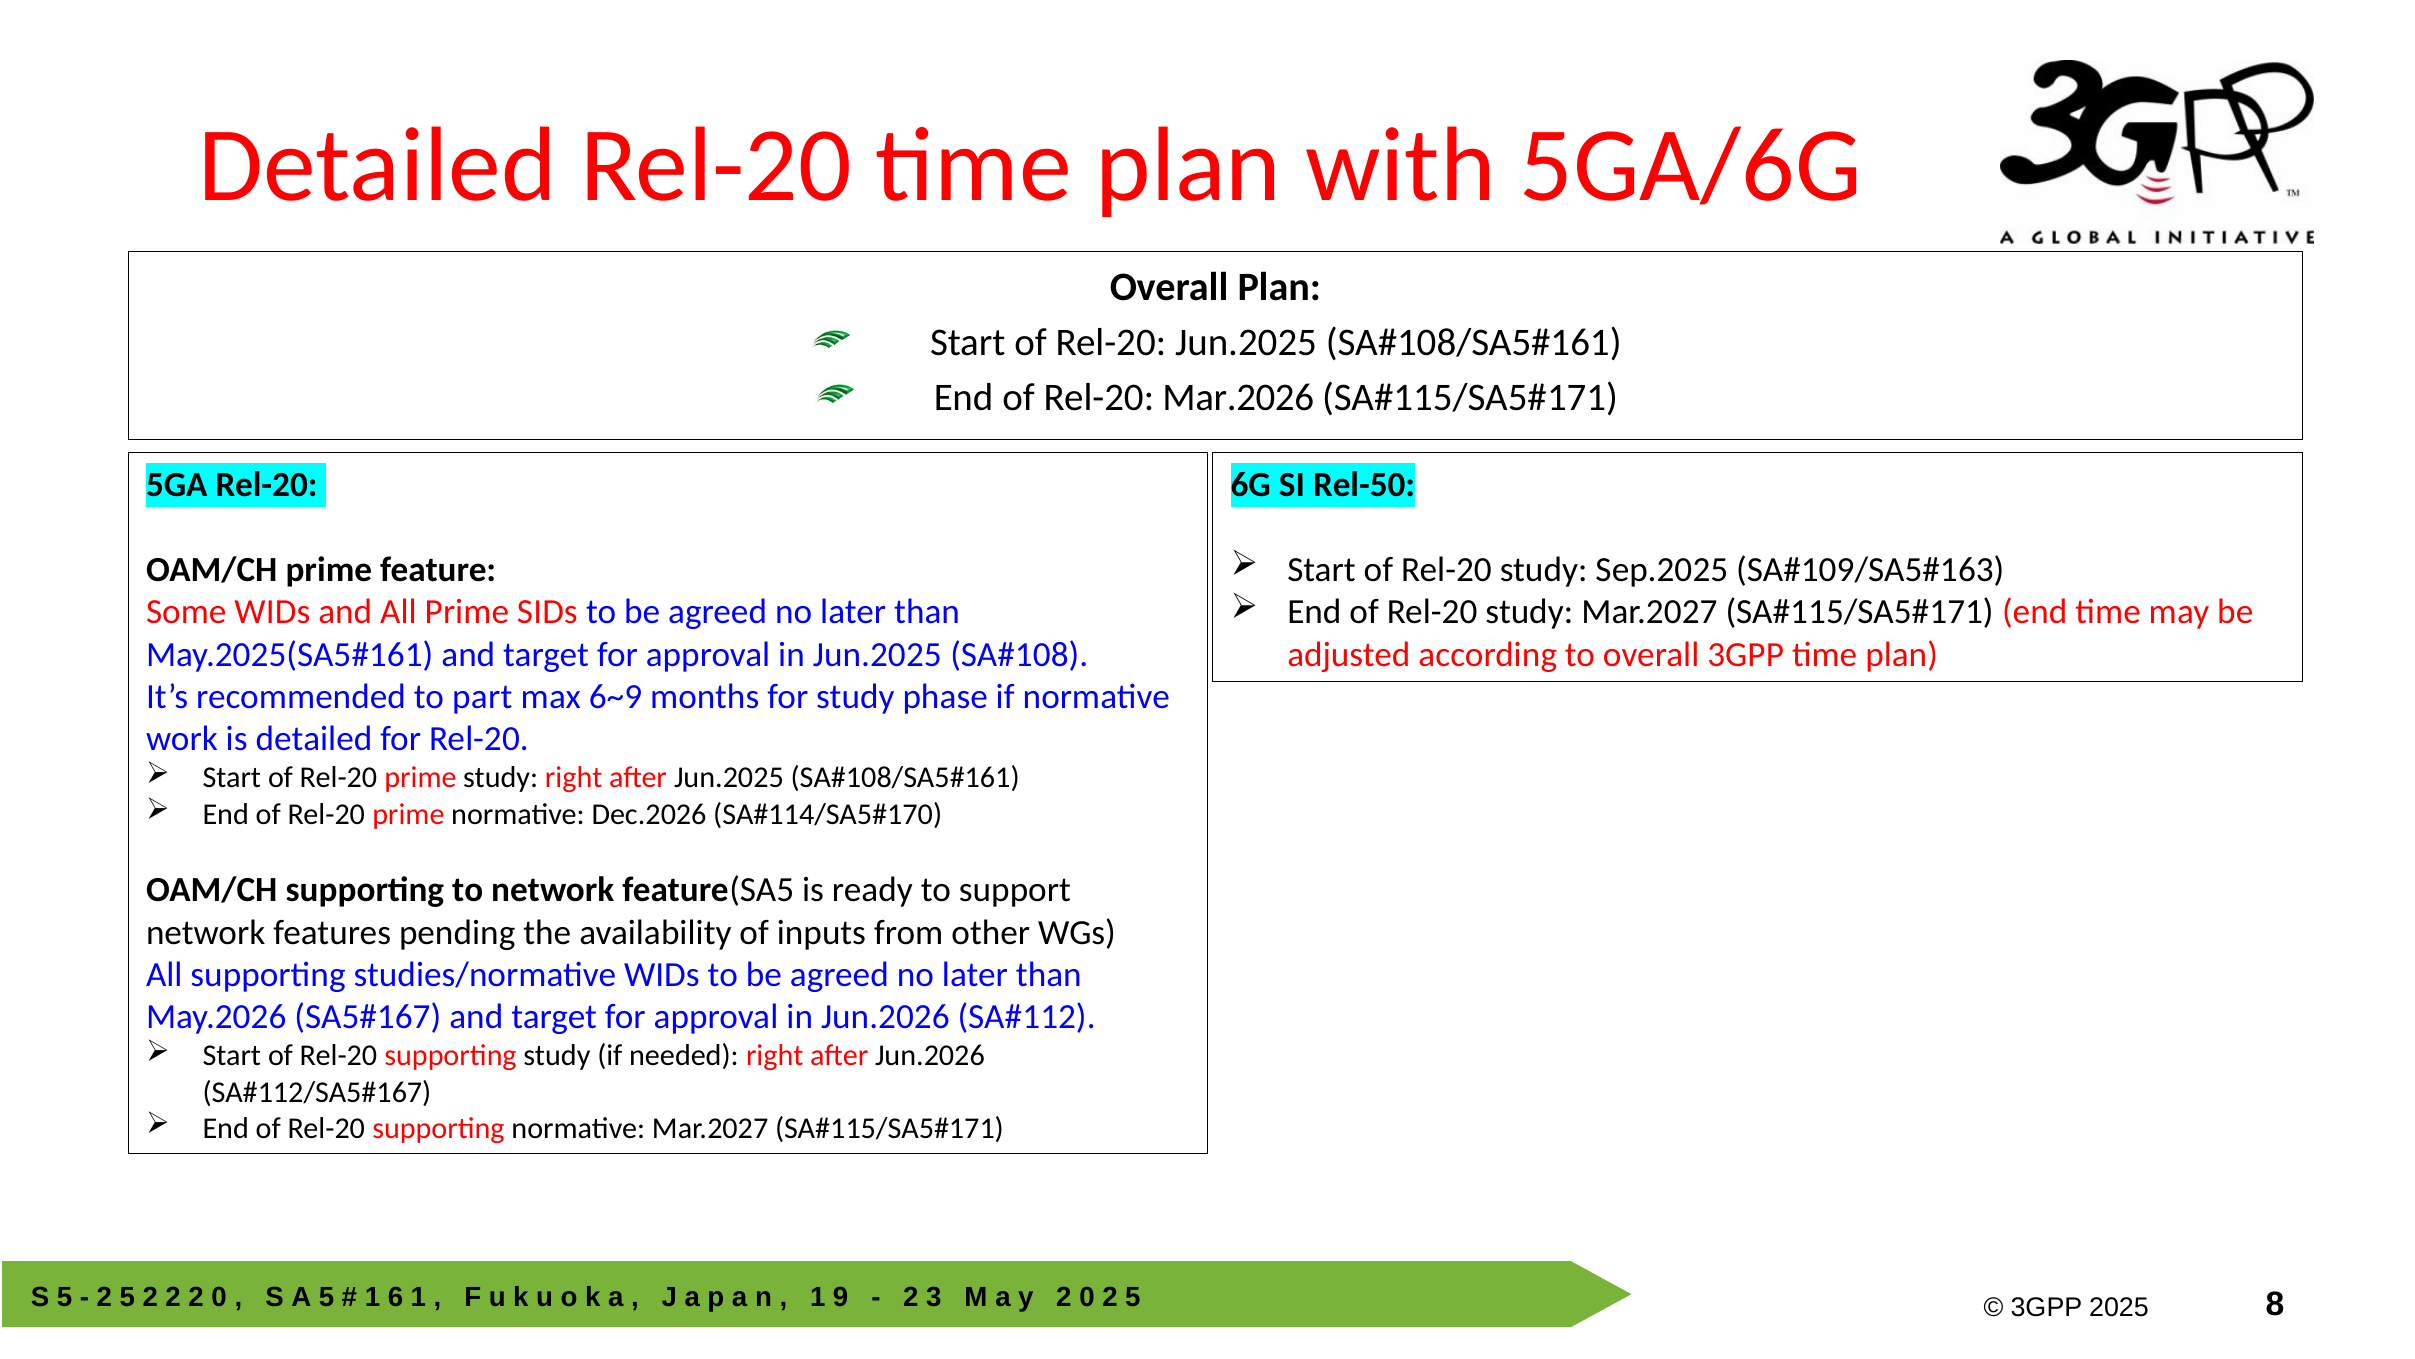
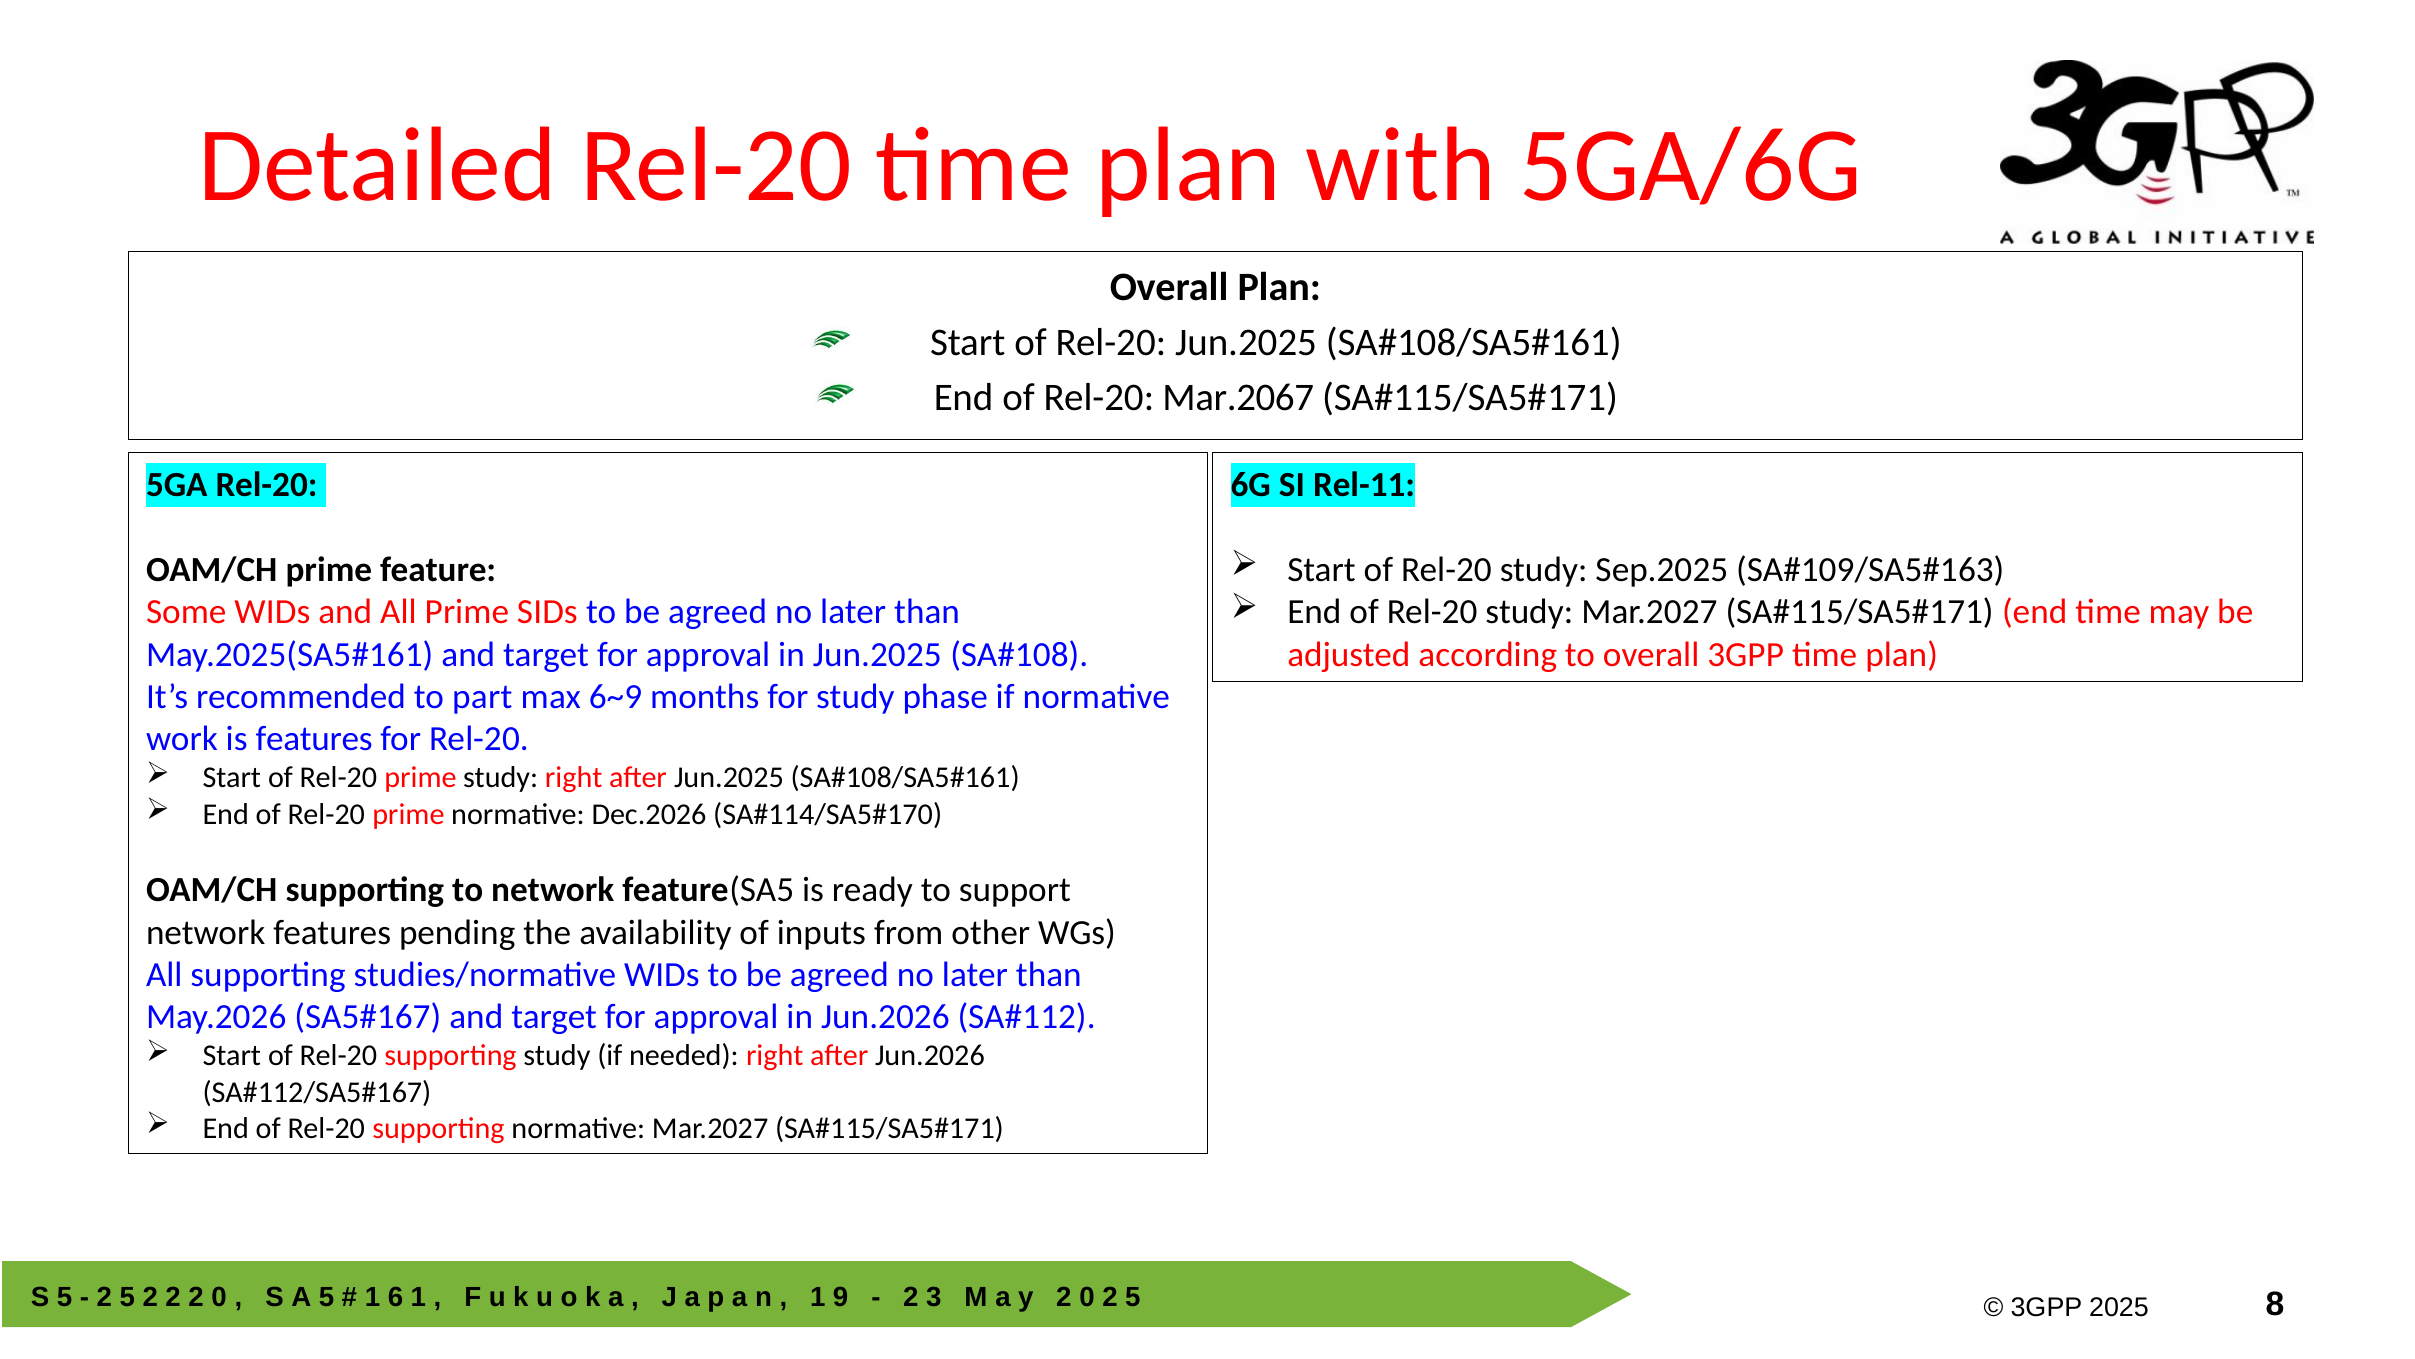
Mar.2026: Mar.2026 -> Mar.2067 (1238, 397)
Rel-50: Rel-50 -> Rel-11 (1364, 485)
is detailed: detailed -> features (314, 739)
